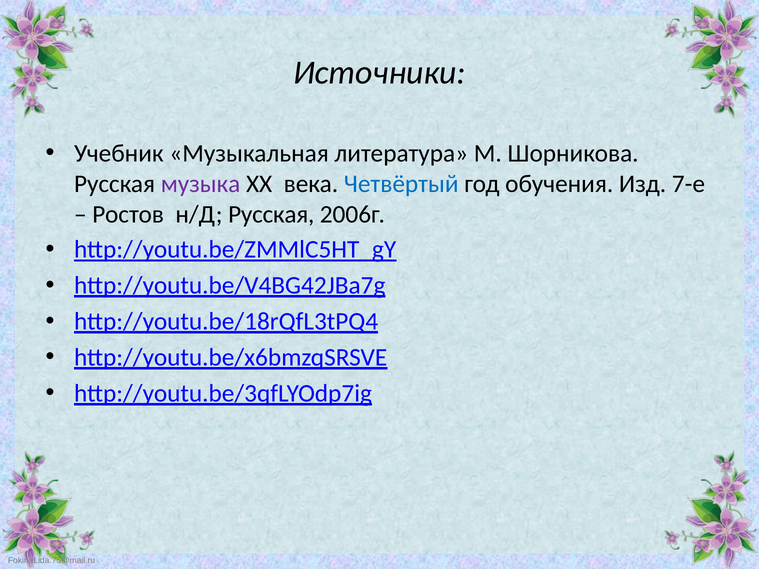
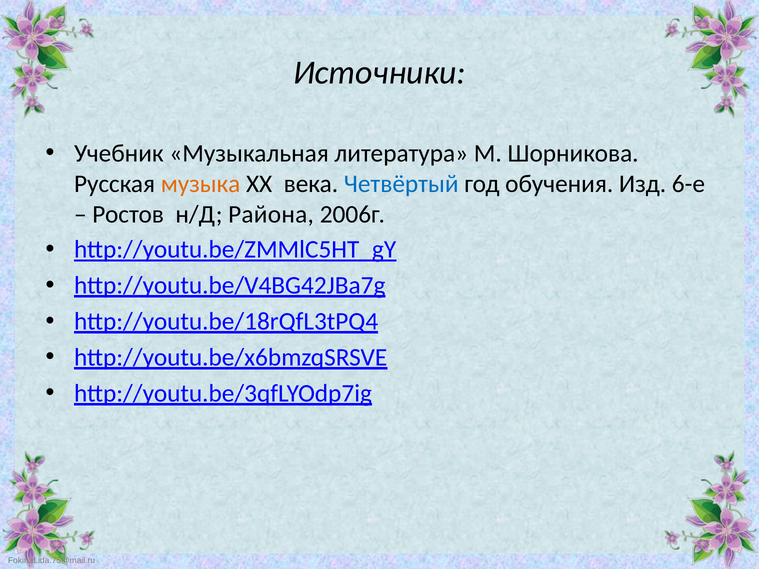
музыка colour: purple -> orange (201, 184)
7-е: 7-е -> 6-е (688, 184)
н/Д Русская: Русская -> Района (271, 214)
